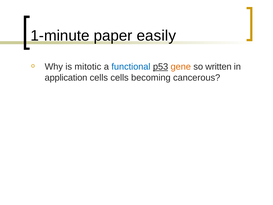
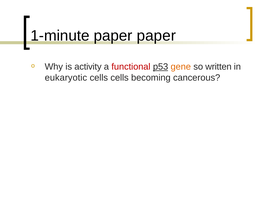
paper easily: easily -> paper (156, 36)
mitotic: mitotic -> activity (88, 67)
functional colour: blue -> red (131, 67)
application: application -> eukaryotic (66, 78)
